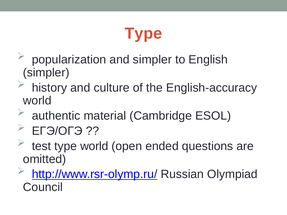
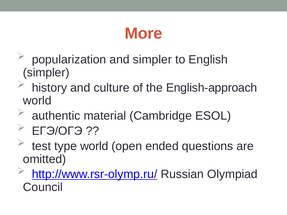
Type: Type -> More (144, 33)
English-accuracy: English-accuracy -> English-approach (212, 88)
